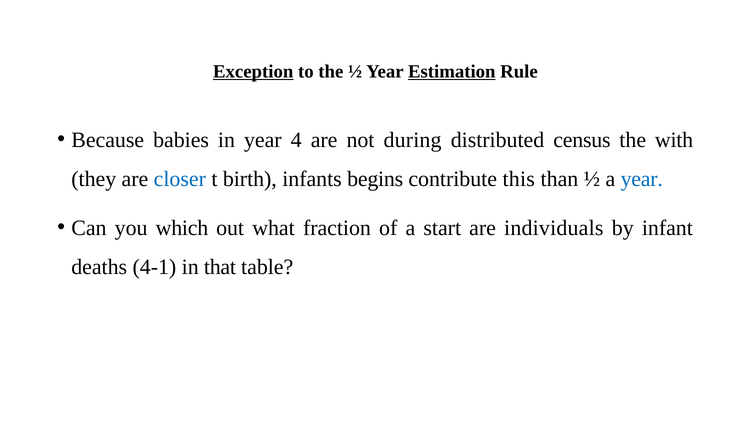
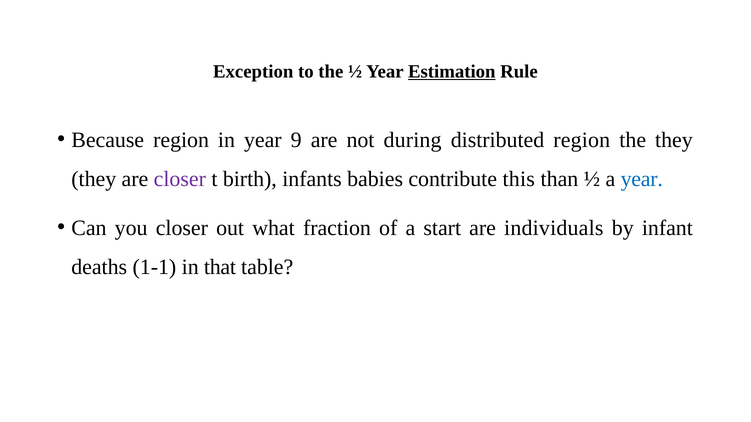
Exception underline: present -> none (253, 72)
Because babies: babies -> region (181, 140)
4: 4 -> 9 (296, 140)
distributed census: census -> region (582, 140)
the with: with -> they (674, 140)
closer colour: blue -> purple (180, 179)
begins: begins -> babies (375, 179)
you which: which -> closer (182, 228)
4-1: 4-1 -> 1-1 (154, 267)
